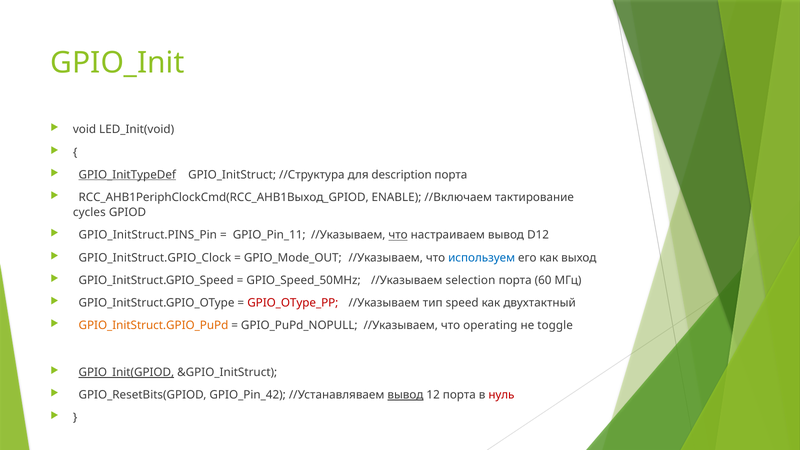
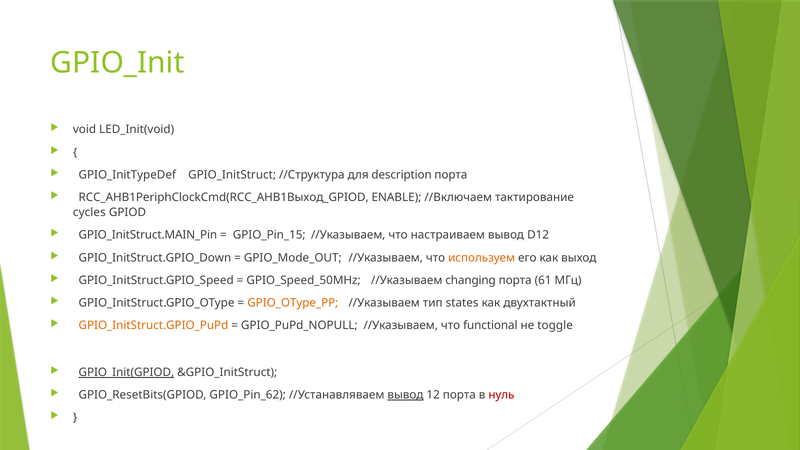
GPIO_InitTypeDef underline: present -> none (127, 175)
GPIO_InitStruct.PINS_Pin: GPIO_InitStruct.PINS_Pin -> GPIO_InitStruct.MAIN_Pin (148, 235)
GPIO_Pin_11: GPIO_Pin_11 -> GPIO_Pin_15 (269, 235)
что underline: present -> none (398, 235)
GPIO_InitStruct.GPIO_Clock: GPIO_InitStruct.GPIO_Clock -> GPIO_InitStruct.GPIO_Down (155, 258)
используем colour: blue -> orange (482, 258)
selection: selection -> changing (471, 280)
60: 60 -> 61 (543, 280)
GPIO_OType_PP colour: red -> orange (293, 303)
speed: speed -> states (462, 303)
operating: operating -> functional (490, 326)
GPIO_Pin_42: GPIO_Pin_42 -> GPIO_Pin_62 (248, 395)
